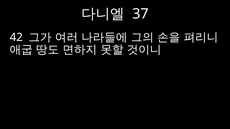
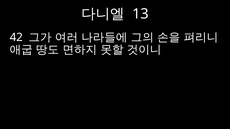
37: 37 -> 13 (140, 14)
